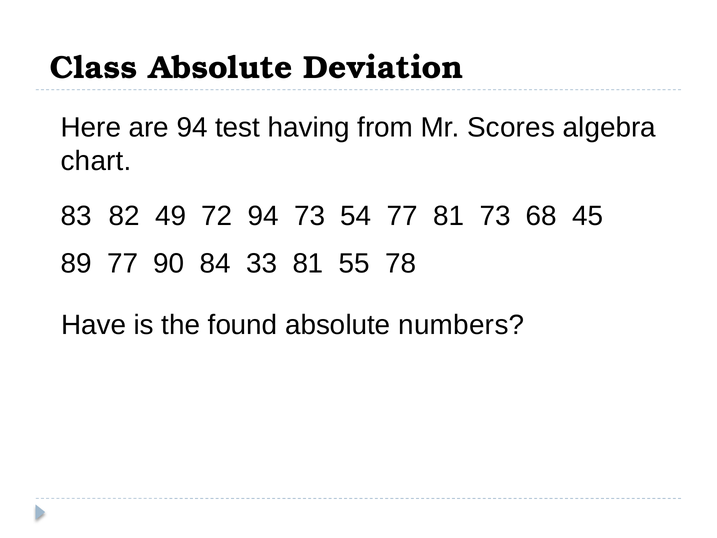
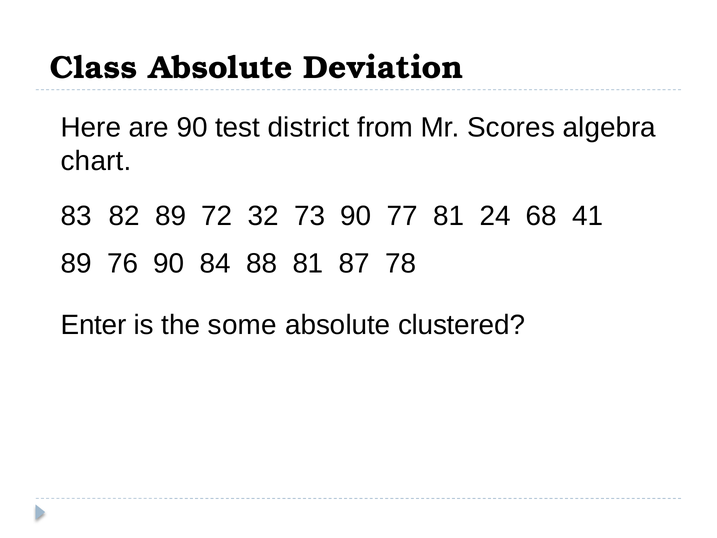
are 94: 94 -> 90 (192, 127)
having: having -> district (309, 127)
82 49: 49 -> 89 (171, 216)
72 94: 94 -> 32 (263, 216)
73 54: 54 -> 90 (356, 216)
81 73: 73 -> 24 (495, 216)
45: 45 -> 41 (588, 216)
89 77: 77 -> 76 (123, 263)
33: 33 -> 88 (262, 263)
55: 55 -> 87 (354, 263)
Have: Have -> Enter (94, 325)
found: found -> some (242, 325)
numbers: numbers -> clustered (462, 325)
